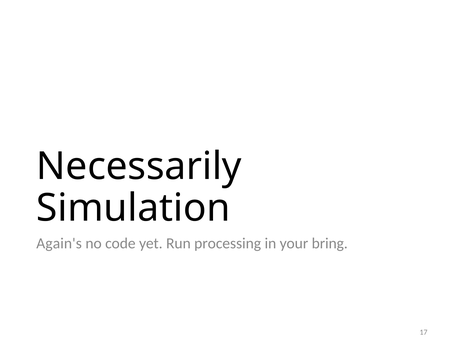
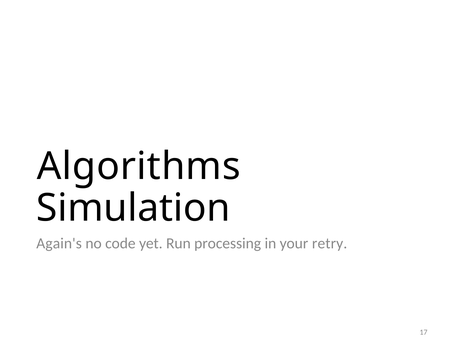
Necessarily: Necessarily -> Algorithms (139, 166)
bring: bring -> retry (330, 243)
